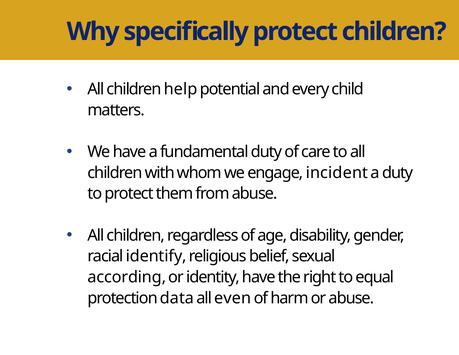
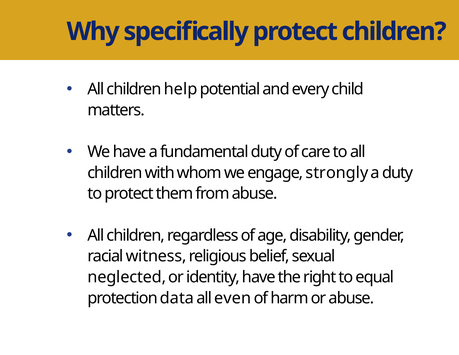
incident: incident -> strongly (337, 173)
identify: identify -> witness (156, 256)
according: according -> neglected (127, 277)
